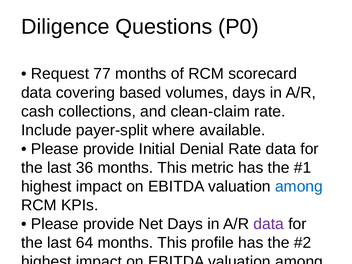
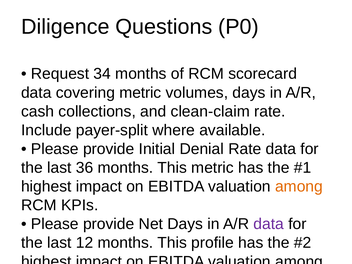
77: 77 -> 34 (102, 74)
covering based: based -> metric (140, 93)
among colour: blue -> orange (299, 186)
64: 64 -> 12 (85, 243)
